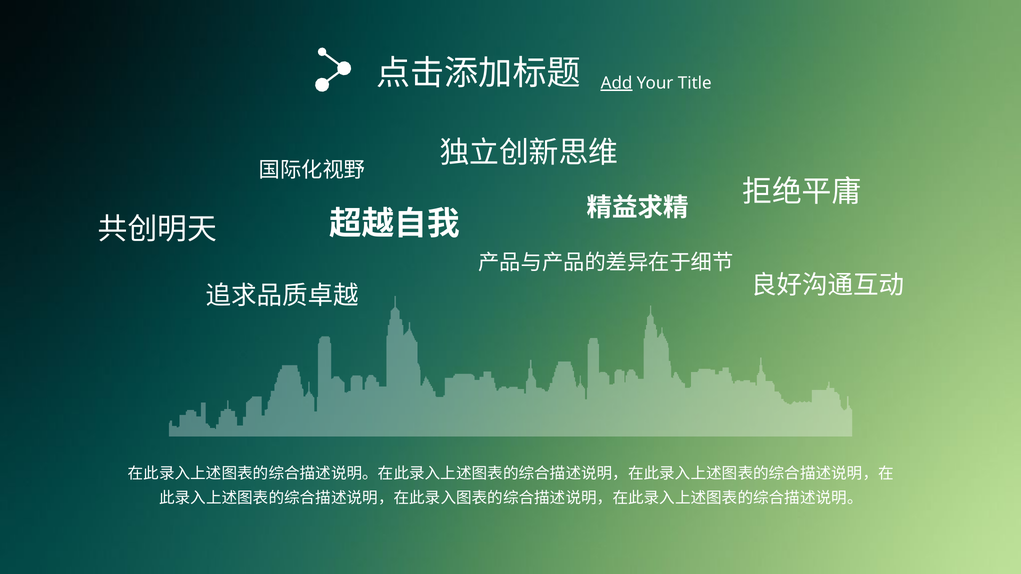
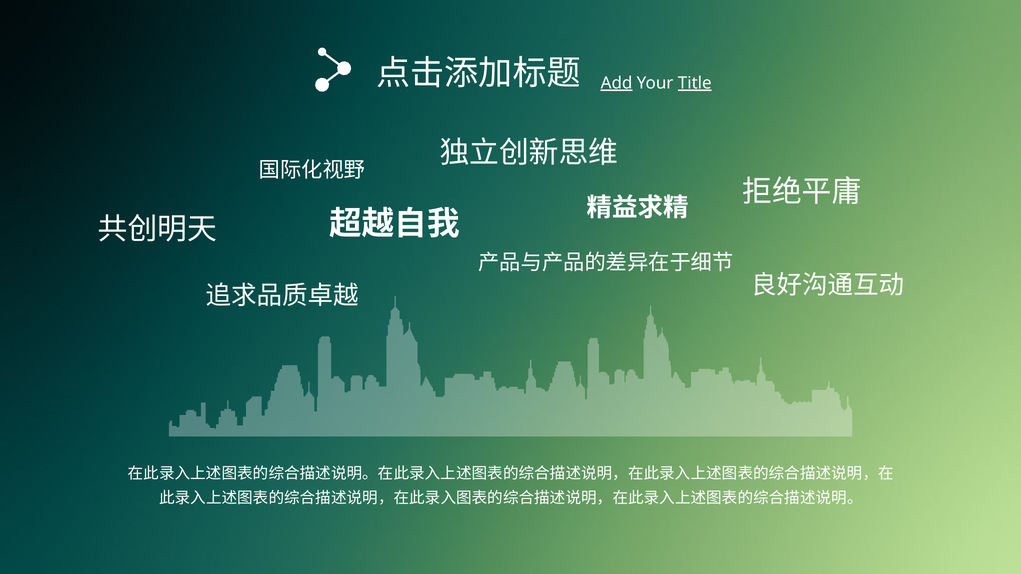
Title underline: none -> present (695, 83)
